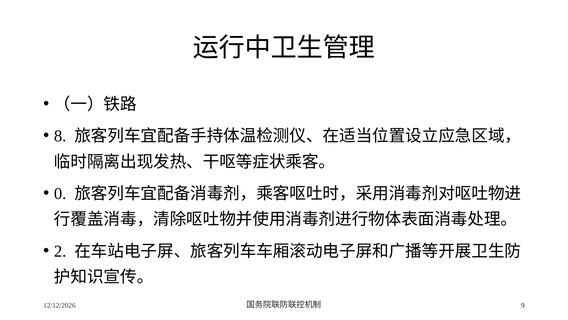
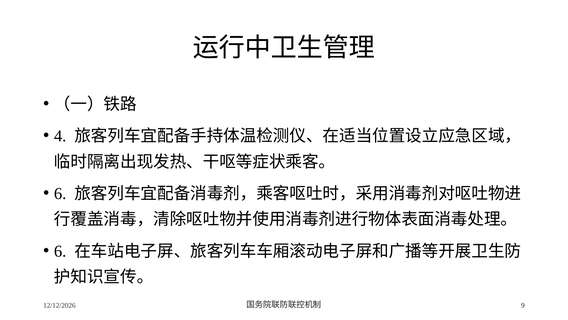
8: 8 -> 4 (60, 136)
0: 0 -> 6 (60, 193)
2: 2 -> 6 (60, 251)
